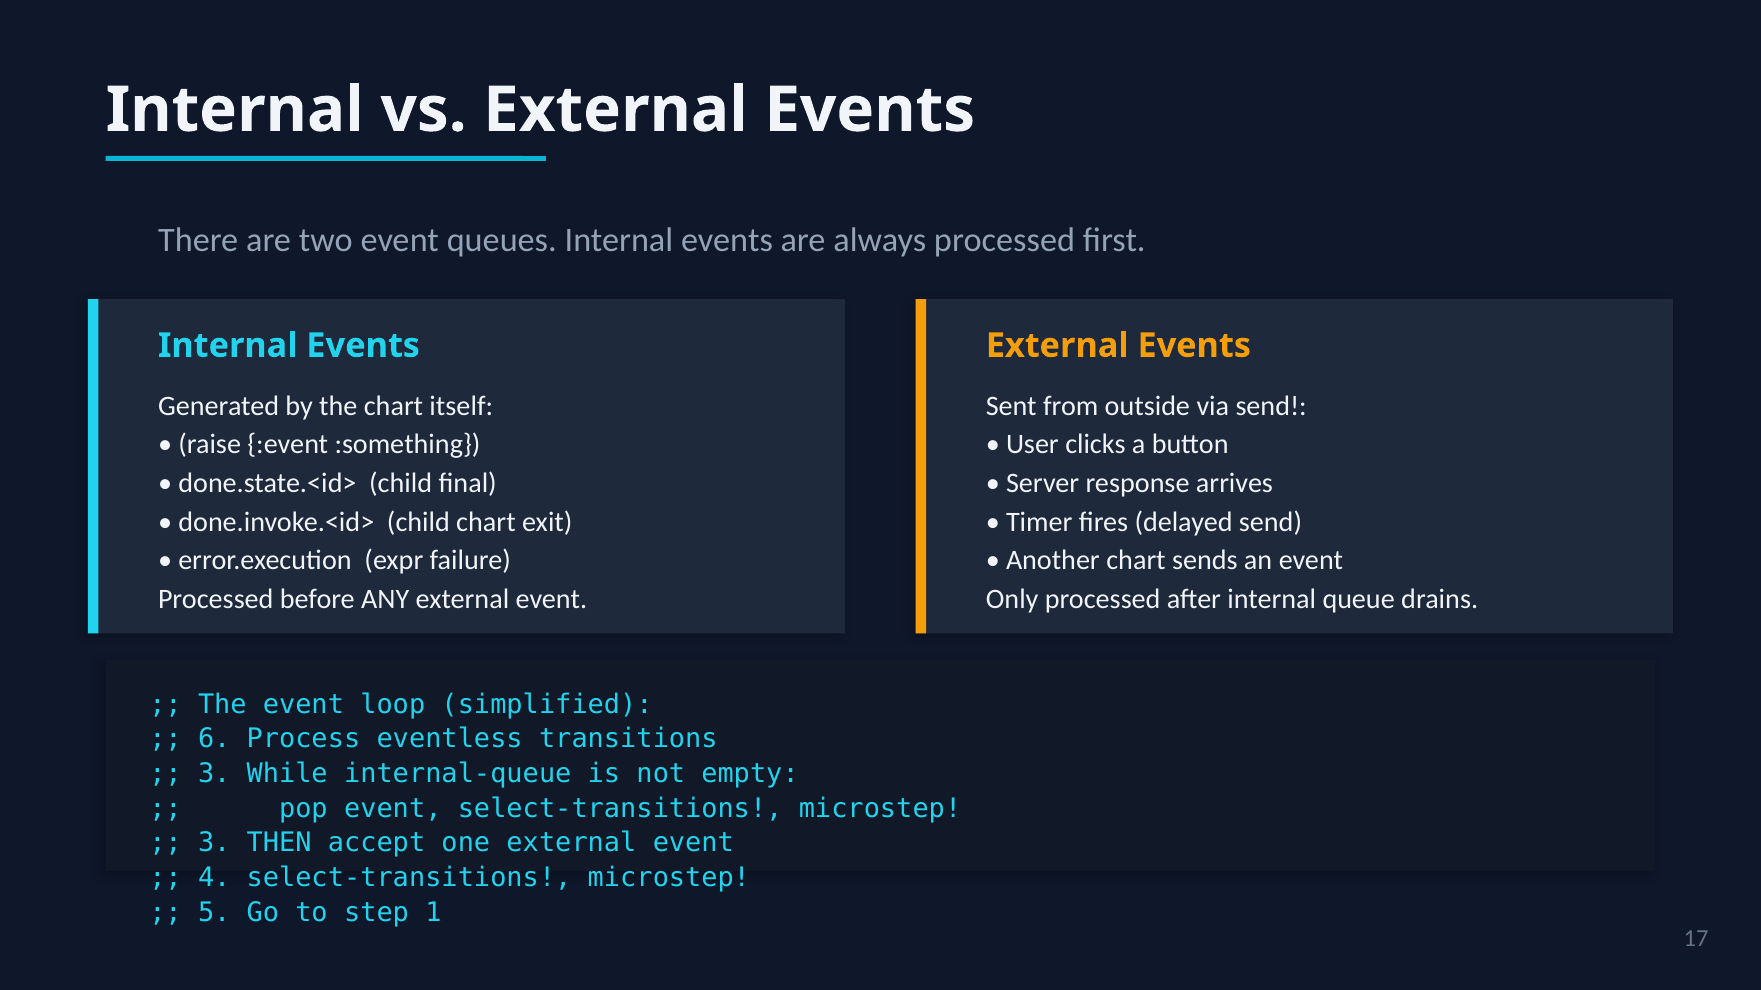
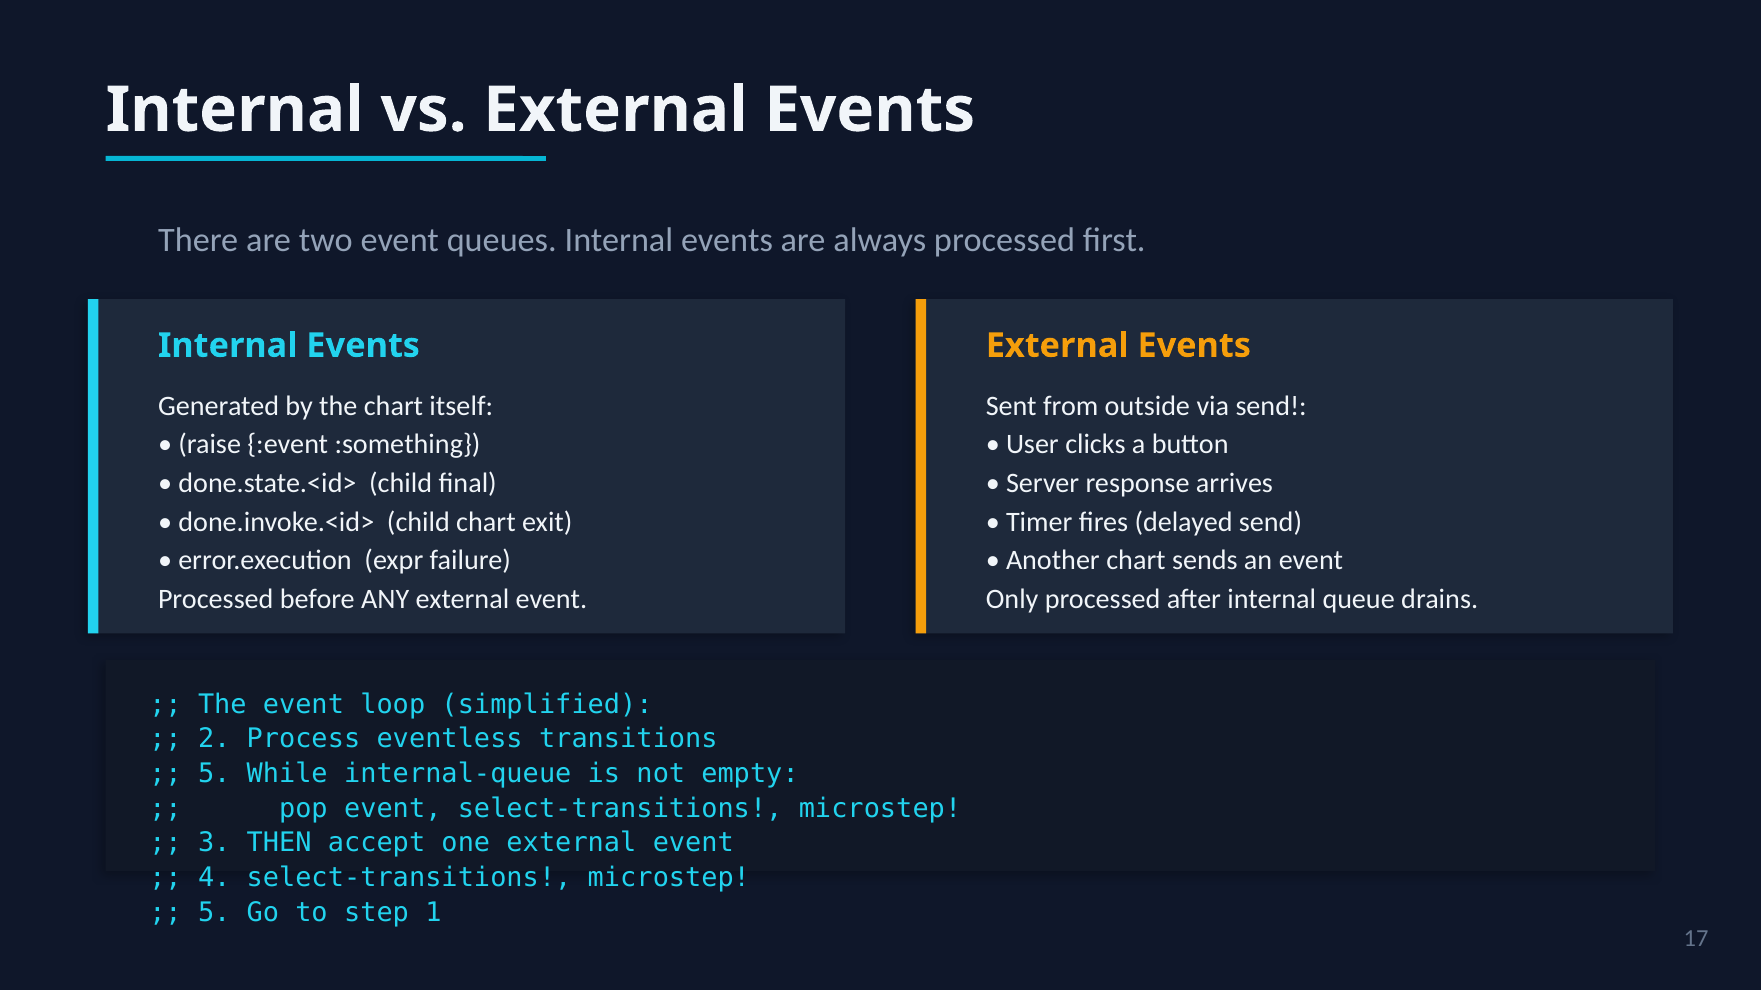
6: 6 -> 2 (214, 739)
3: 3 -> 5 (214, 774)
